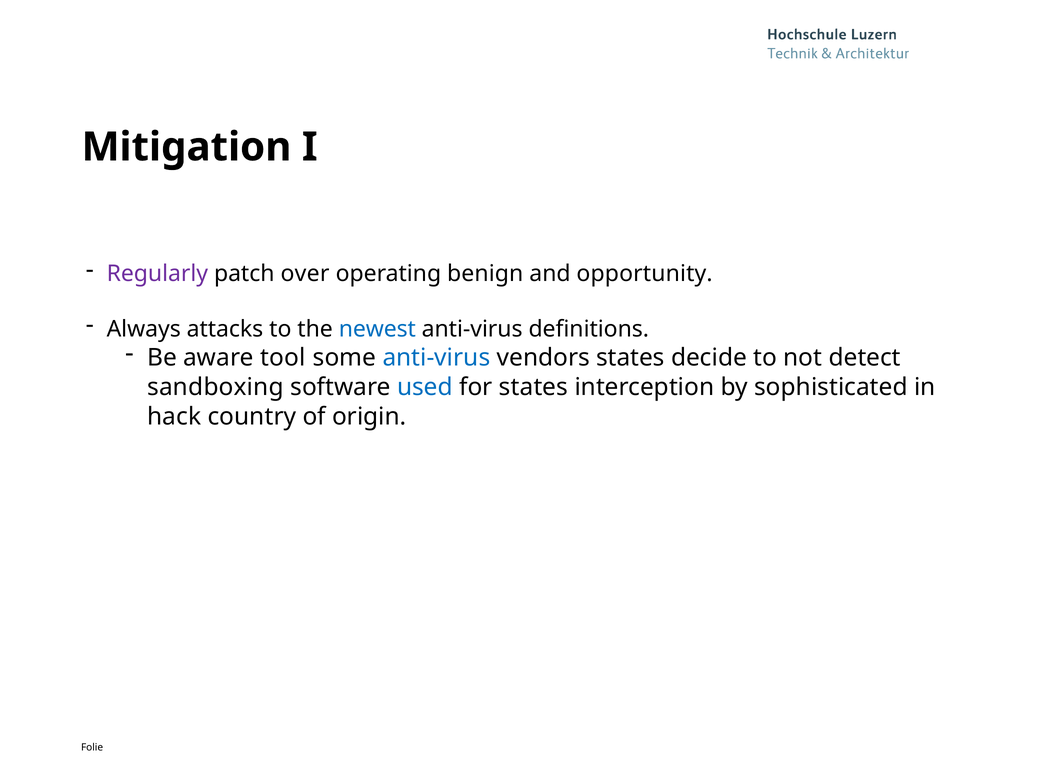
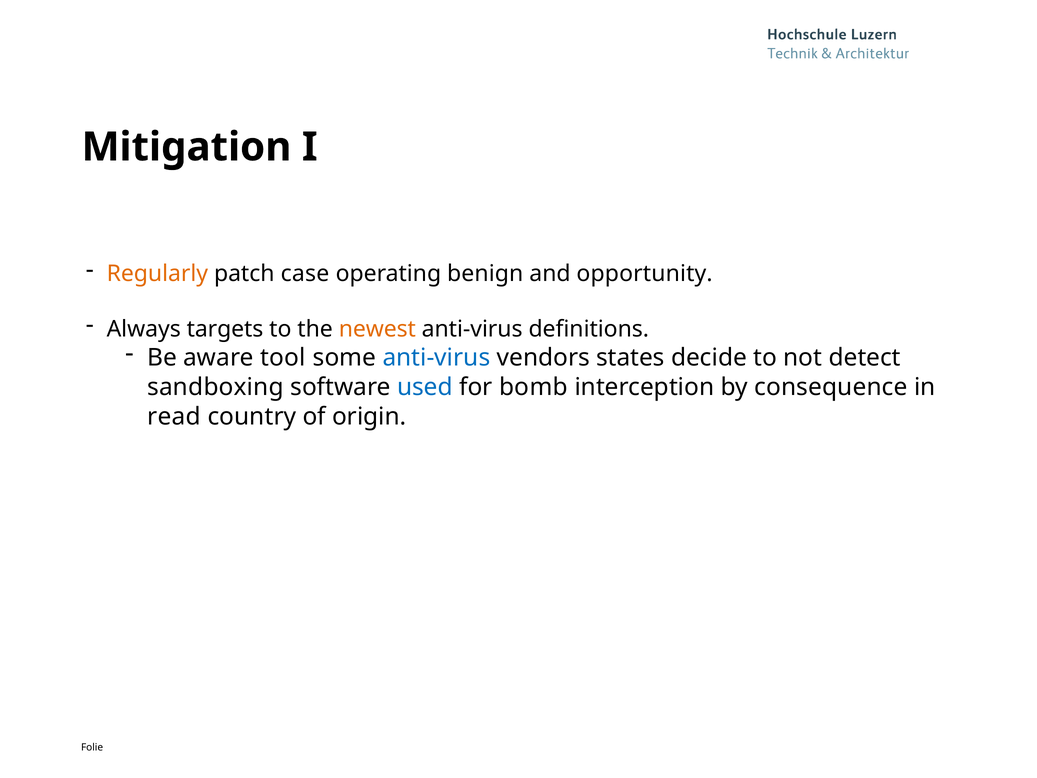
Regularly colour: purple -> orange (157, 274)
over: over -> case (305, 274)
attacks: attacks -> targets (225, 329)
newest colour: blue -> orange (377, 329)
for states: states -> bomb (533, 387)
sophisticated: sophisticated -> consequence (831, 387)
hack: hack -> read (174, 416)
